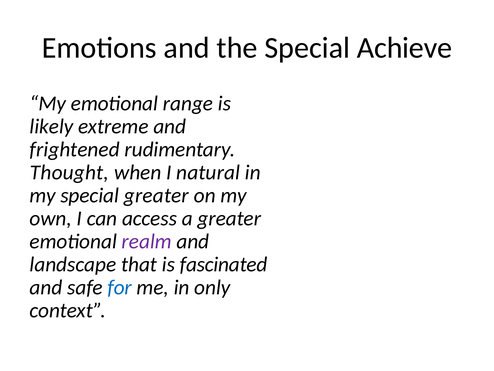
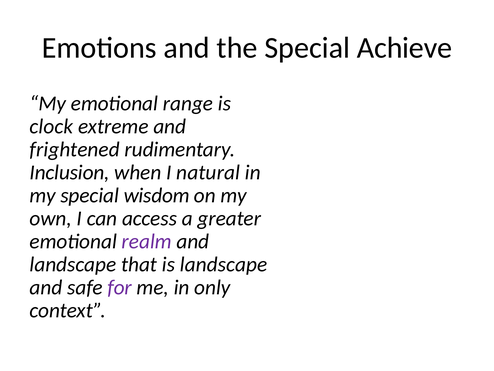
likely: likely -> clock (51, 126)
Thought: Thought -> Inclusion (70, 172)
special greater: greater -> wisdom (157, 195)
is fascinated: fascinated -> landscape (223, 264)
for colour: blue -> purple (120, 287)
